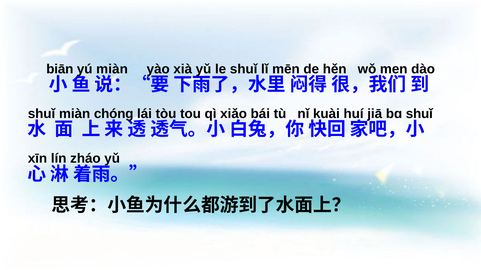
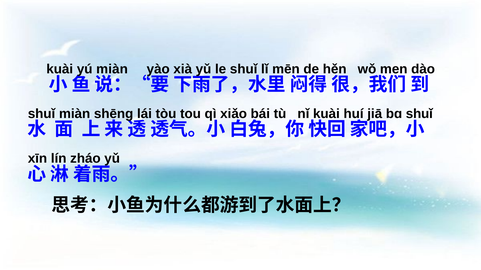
biān: biān -> kuài (60, 69)
chónɡ: chónɡ -> shēnɡ (114, 114)
